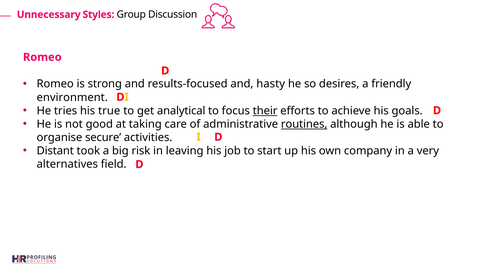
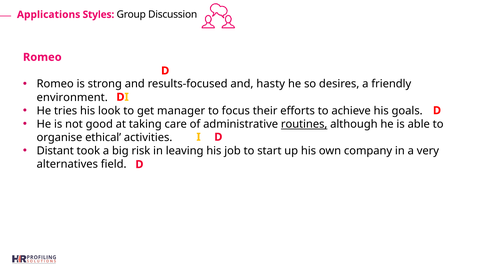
Unnecessary: Unnecessary -> Applications (49, 15)
true: true -> look (109, 111)
analytical: analytical -> manager (181, 111)
their underline: present -> none (265, 111)
secure: secure -> ethical (103, 137)
